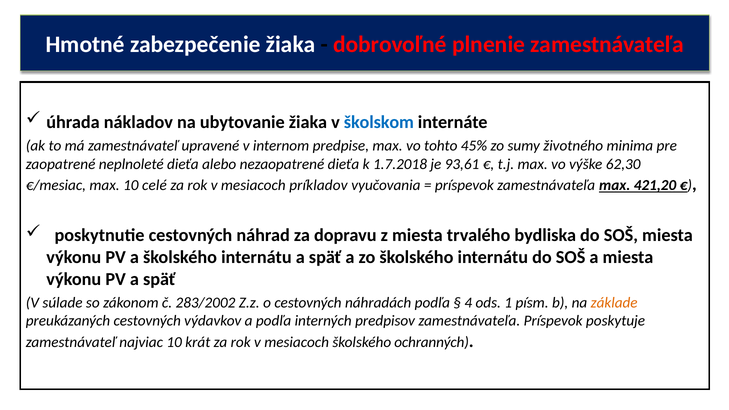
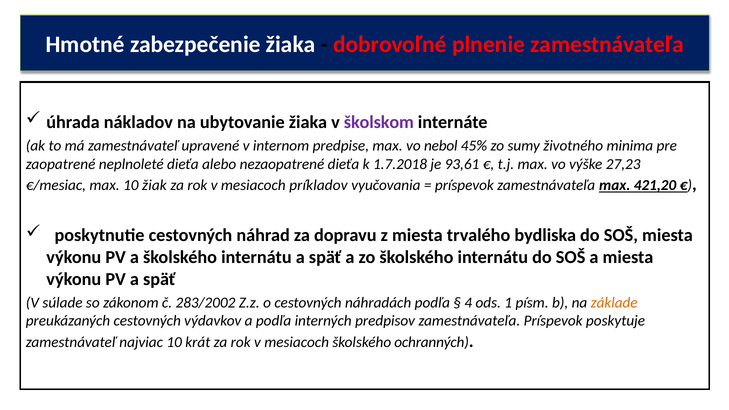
školskom colour: blue -> purple (379, 122)
tohto: tohto -> nebol (441, 146)
62,30: 62,30 -> 27,23 (623, 164)
celé: celé -> žiak (154, 185)
